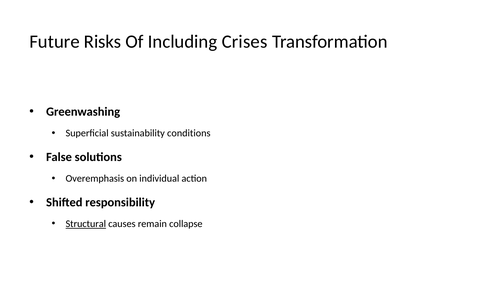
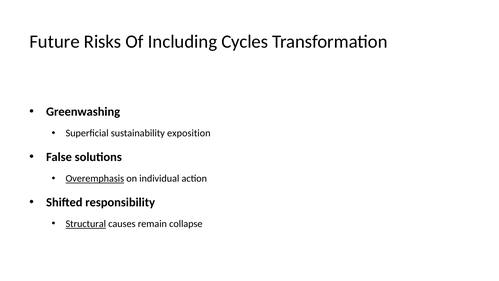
Crises: Crises -> Cycles (245, 42)
conditions: conditions -> exposition (189, 133)
Overemphasis underline: none -> present (95, 178)
